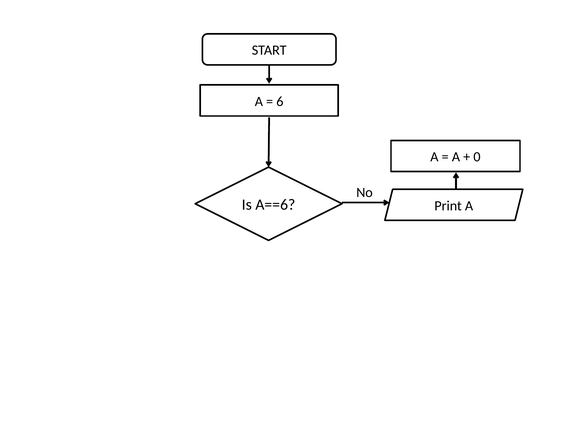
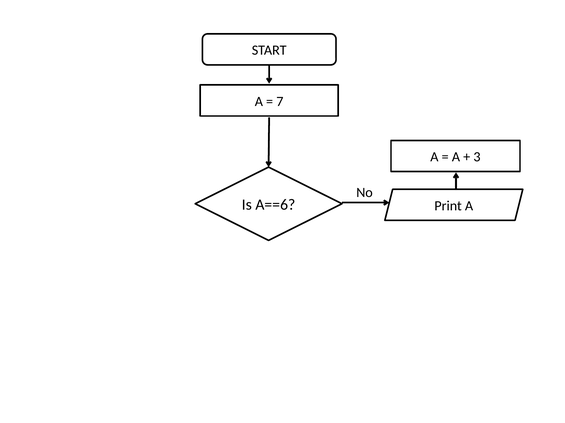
6: 6 -> 7 (280, 102)
0: 0 -> 3 (477, 157)
